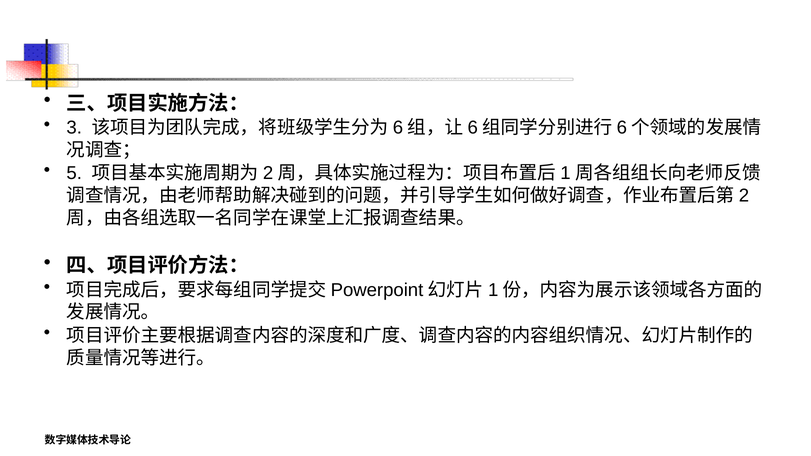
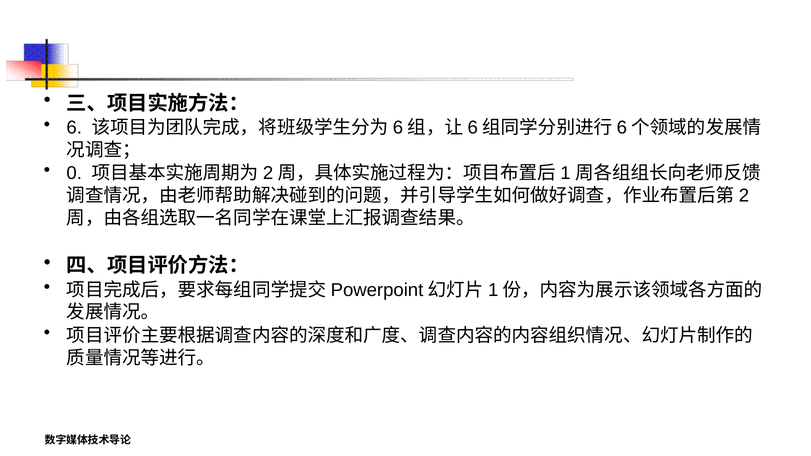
3: 3 -> 6 (74, 128)
5: 5 -> 0 (74, 173)
